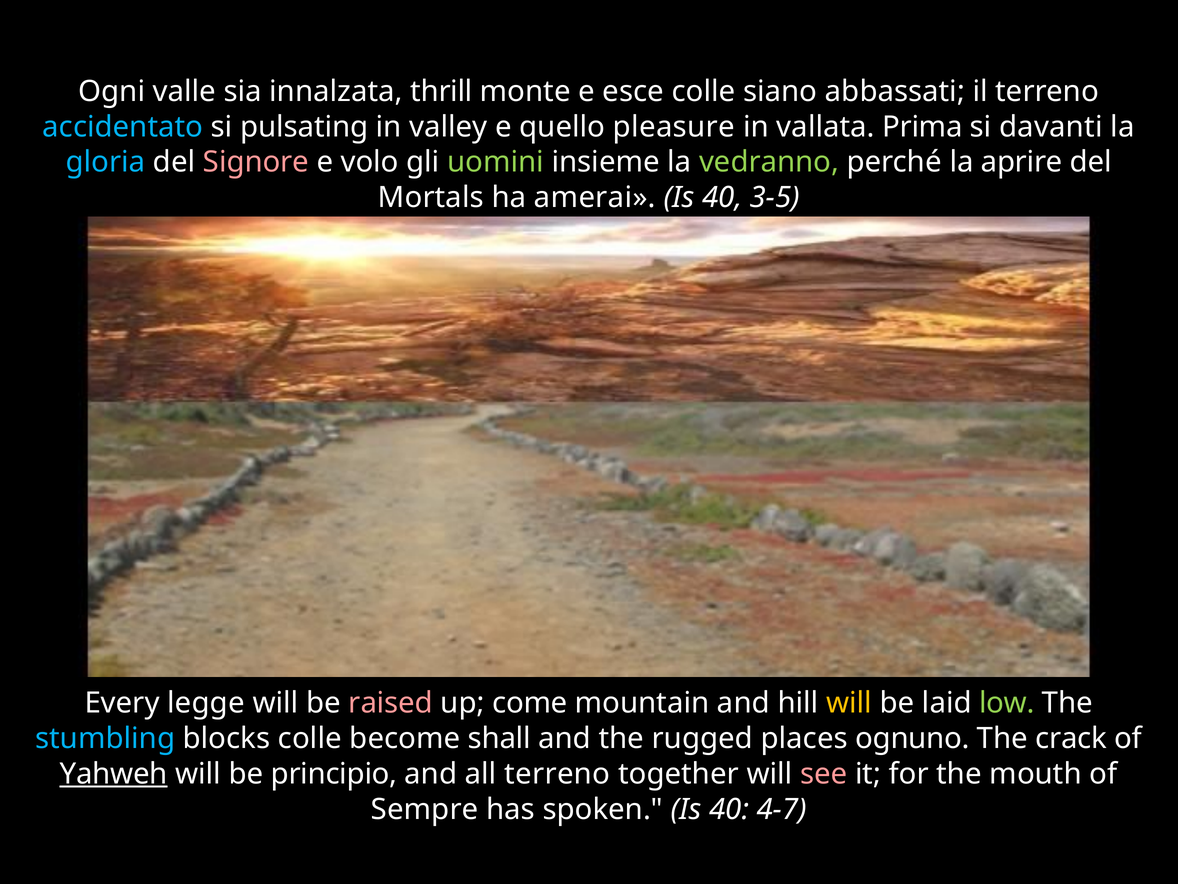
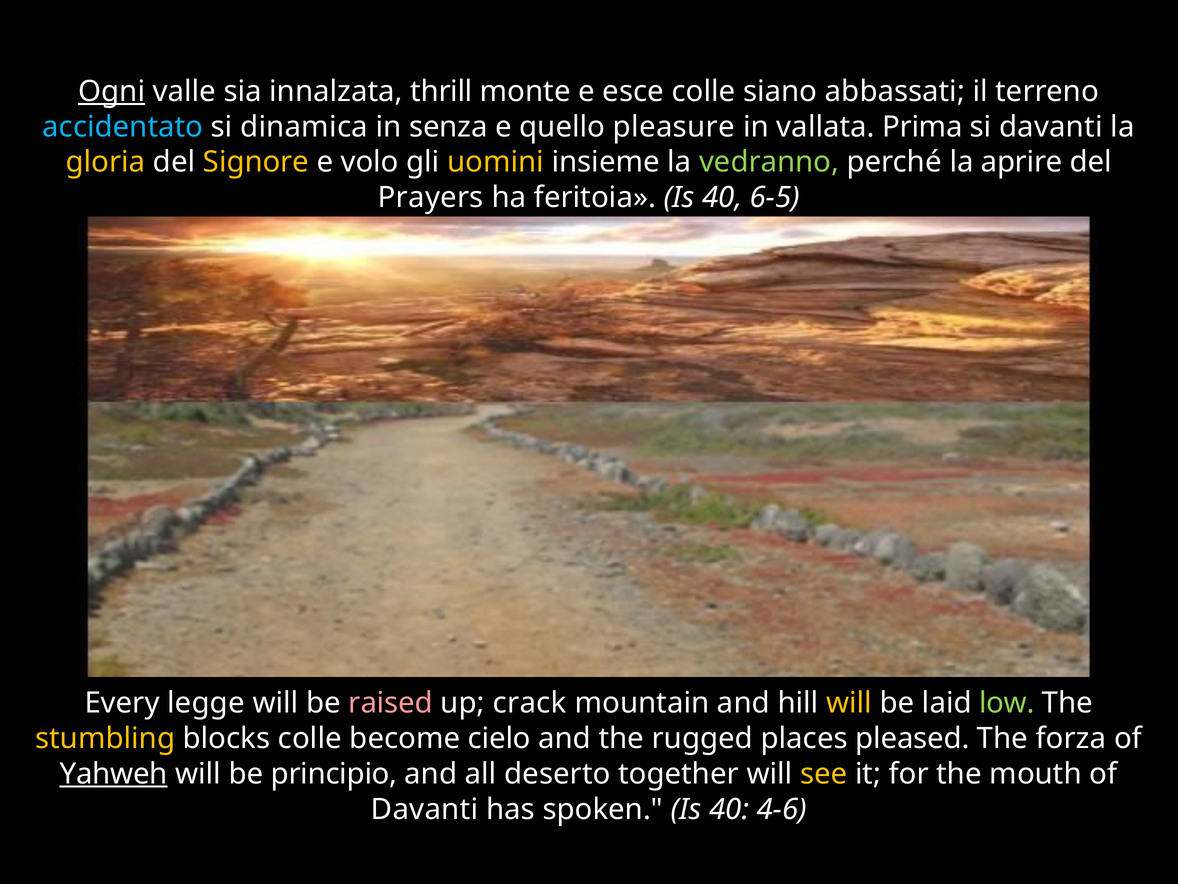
Ogni underline: none -> present (112, 91)
pulsating: pulsating -> dinamica (304, 127)
valley: valley -> senza (448, 127)
gloria colour: light blue -> yellow (105, 162)
Signore colour: pink -> yellow (256, 162)
uomini colour: light green -> yellow (495, 162)
Mortals: Mortals -> Prayers (431, 197)
amerai: amerai -> feritoia (595, 197)
3-5: 3-5 -> 6-5 (775, 197)
come: come -> crack (530, 703)
stumbling colour: light blue -> yellow (105, 738)
shall: shall -> cielo (499, 738)
ognuno: ognuno -> pleased (912, 738)
crack: crack -> forza (1071, 738)
all terreno: terreno -> deserto (557, 774)
see colour: pink -> yellow (824, 774)
Sempre: Sempre -> Davanti (425, 809)
4-7: 4-7 -> 4-6 (782, 809)
